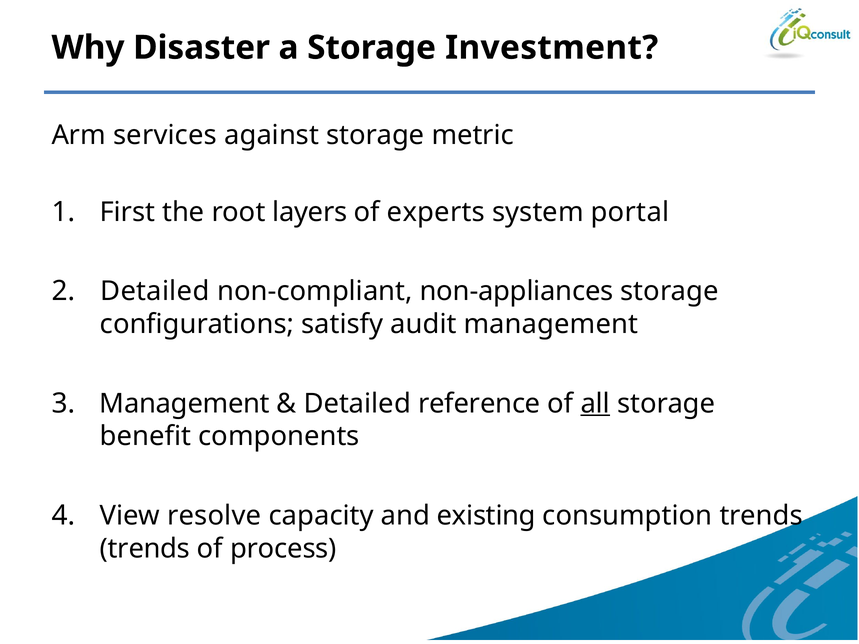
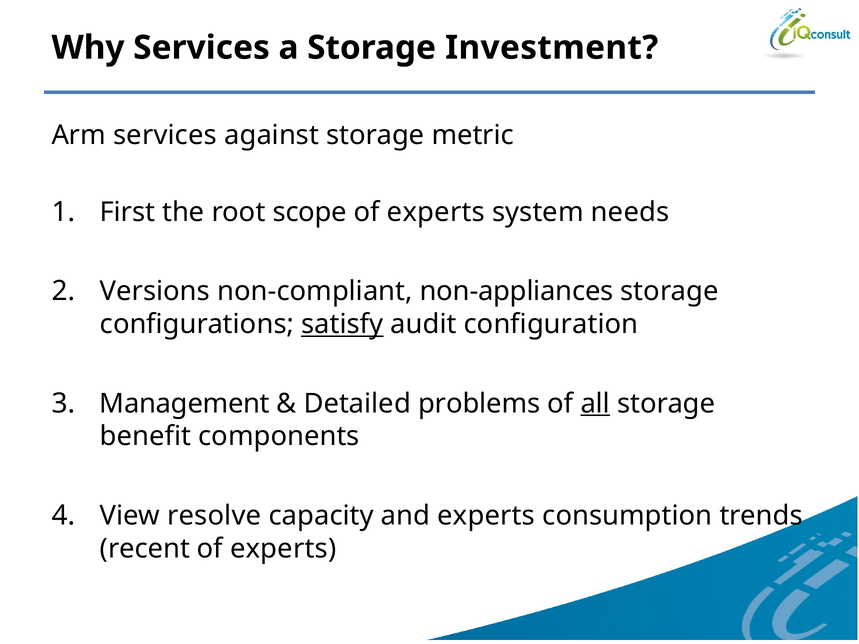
Why Disaster: Disaster -> Services (201, 48)
layers: layers -> scope (310, 212)
portal: portal -> needs (630, 212)
Detailed: Detailed -> Versions (155, 292)
satisfy underline: none -> present (342, 324)
audit management: management -> configuration (551, 324)
reference: reference -> problems (479, 404)
and existing: existing -> experts (486, 516)
trends: trends -> recent (145, 549)
process: process -> experts (283, 549)
